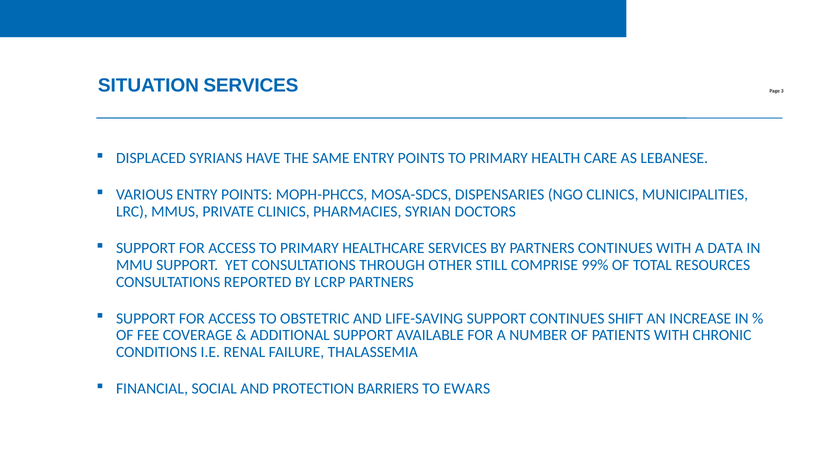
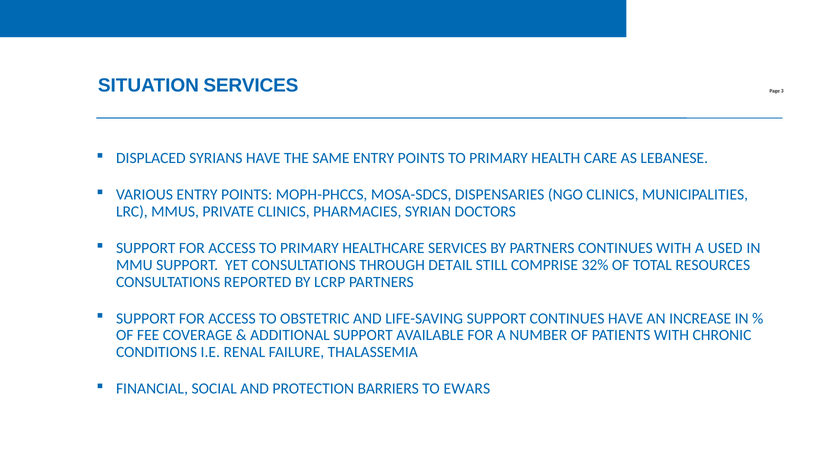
DATA: DATA -> USED (725, 248)
OTHER: OTHER -> DETAIL (450, 265)
99%: 99% -> 32% (595, 265)
CONTINUES SHIFT: SHIFT -> HAVE (626, 318)
